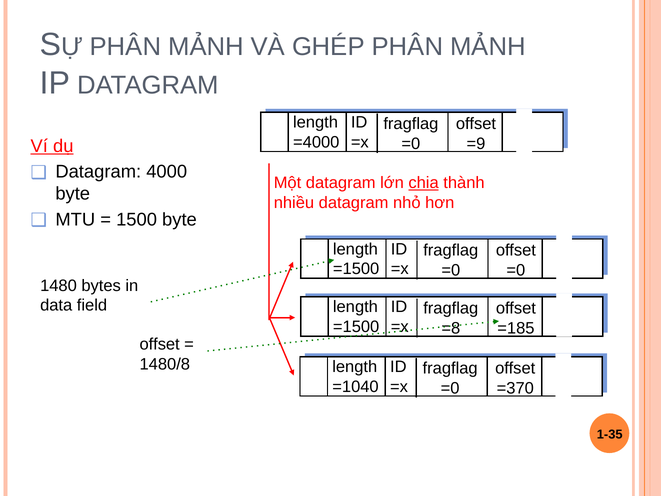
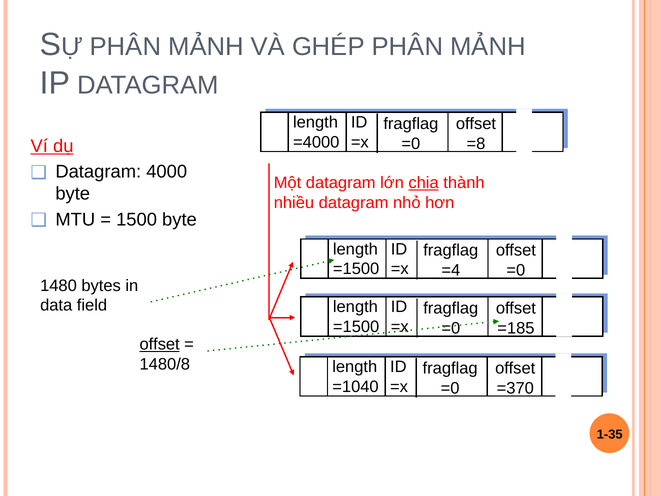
=9: =9 -> =8 (476, 144)
=0: =0 -> =4 (451, 270)
=8: =8 -> =0 (451, 328)
offset underline: none -> present (160, 344)
